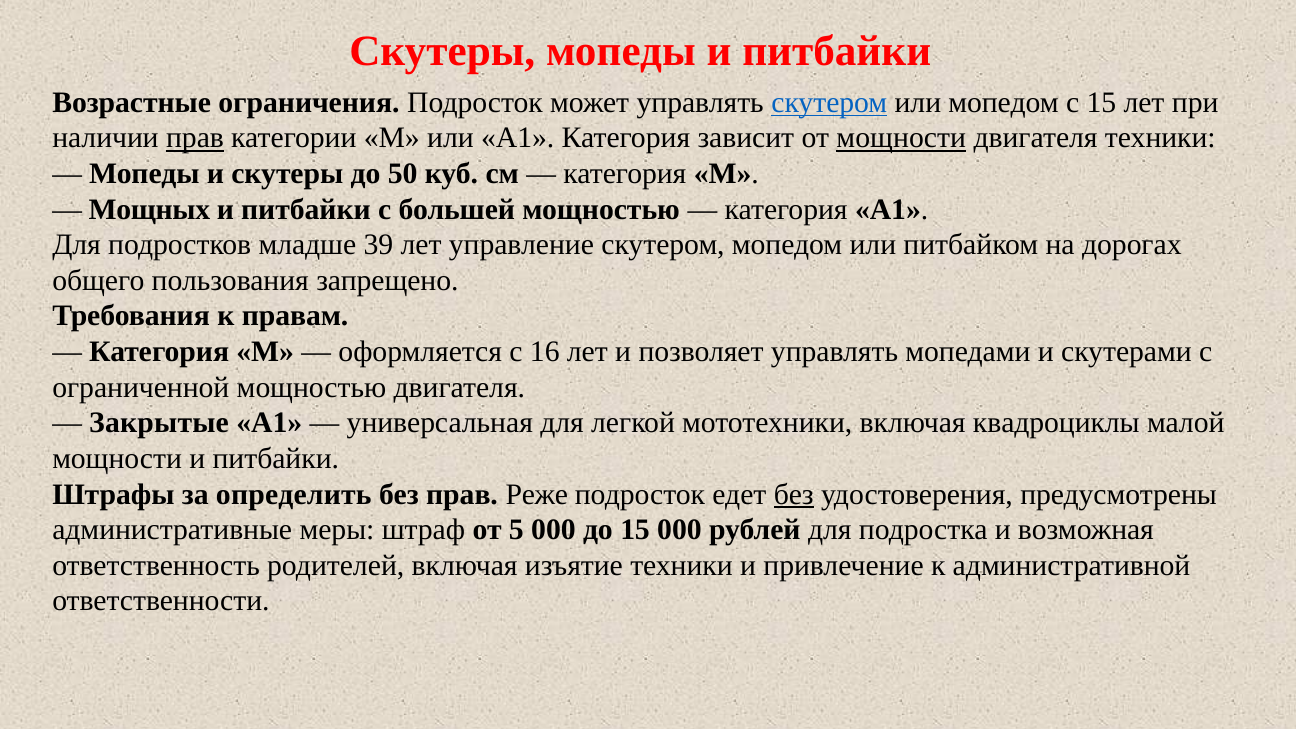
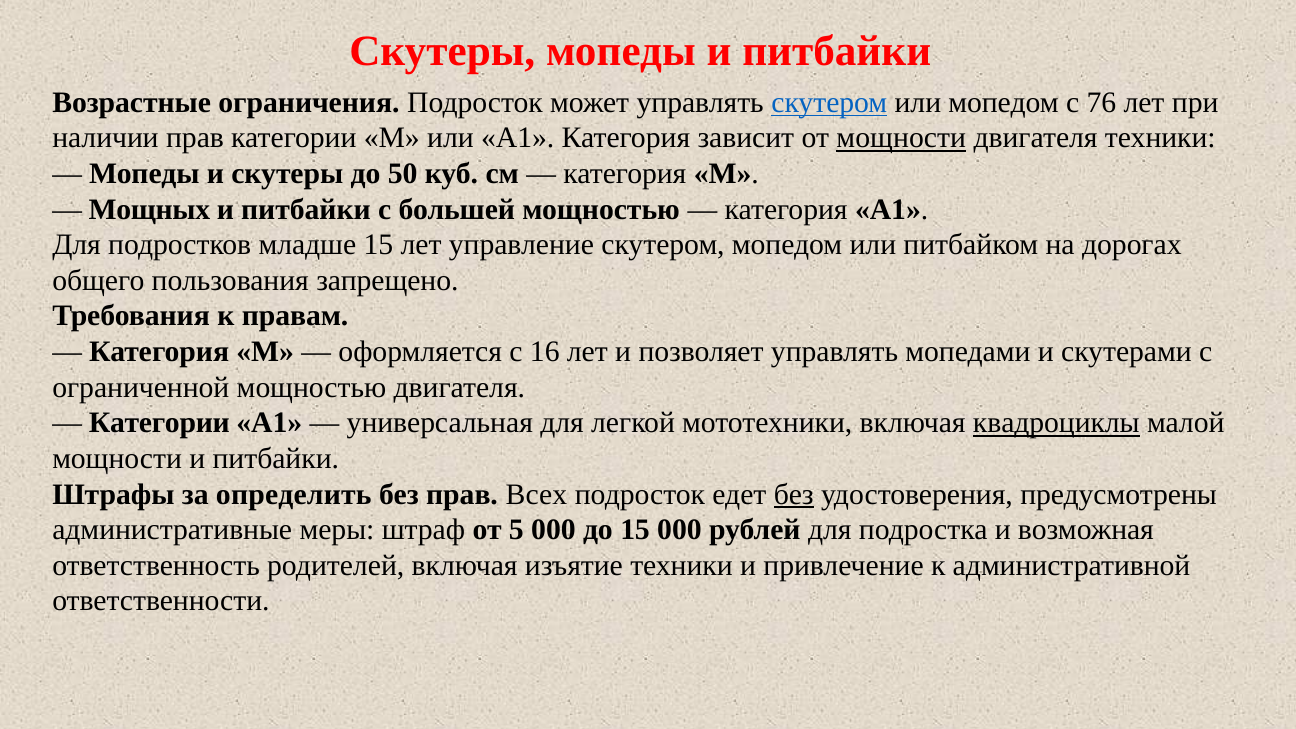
с 15: 15 -> 76 (1101, 102)
прав underline: present -> none (195, 138)
младше 39: 39 -> 15 (378, 245)
Закрытые: Закрытые -> Категории (159, 423)
квадроциклы underline: none -> present (1056, 423)
Реже: Реже -> Всех (537, 494)
